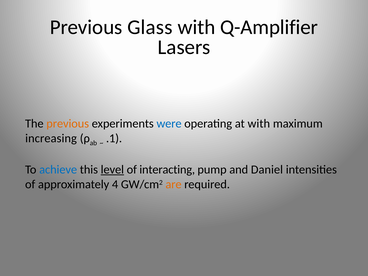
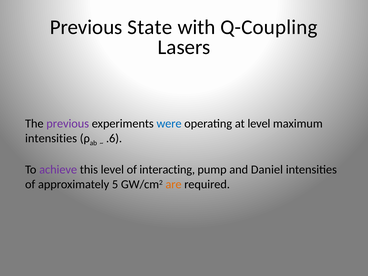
Glass: Glass -> State (150, 27)
Q-Amplifier: Q-Amplifier -> Q-Coupling (269, 27)
previous colour: orange -> purple (68, 123)
at with: with -> level (259, 123)
increasing: increasing -> intensities (51, 138)
.1: .1 -> .6 (114, 138)
achieve colour: blue -> purple (58, 170)
level underline: present -> none (112, 170)
4: 4 -> 5 (115, 184)
